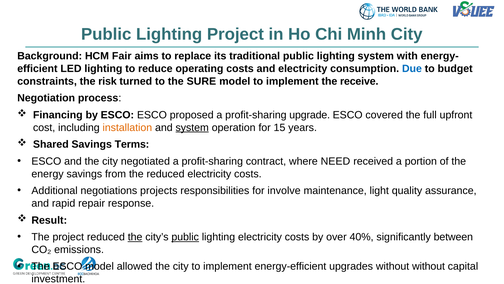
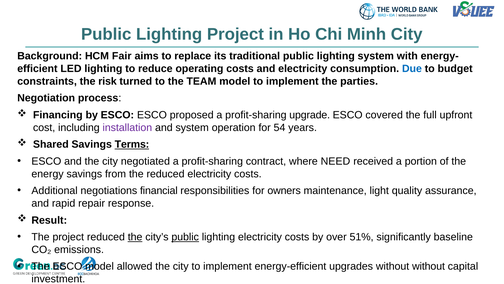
SURE: SURE -> TEAM (201, 81)
receive: receive -> parties (359, 81)
installation colour: orange -> purple (127, 127)
system underline: present -> none (192, 127)
15: 15 -> 54 (280, 127)
Terms underline: none -> present (132, 144)
projects: projects -> financial (159, 190)
involve: involve -> owners (284, 190)
40%: 40% -> 51% (362, 237)
between: between -> baseline (453, 237)
